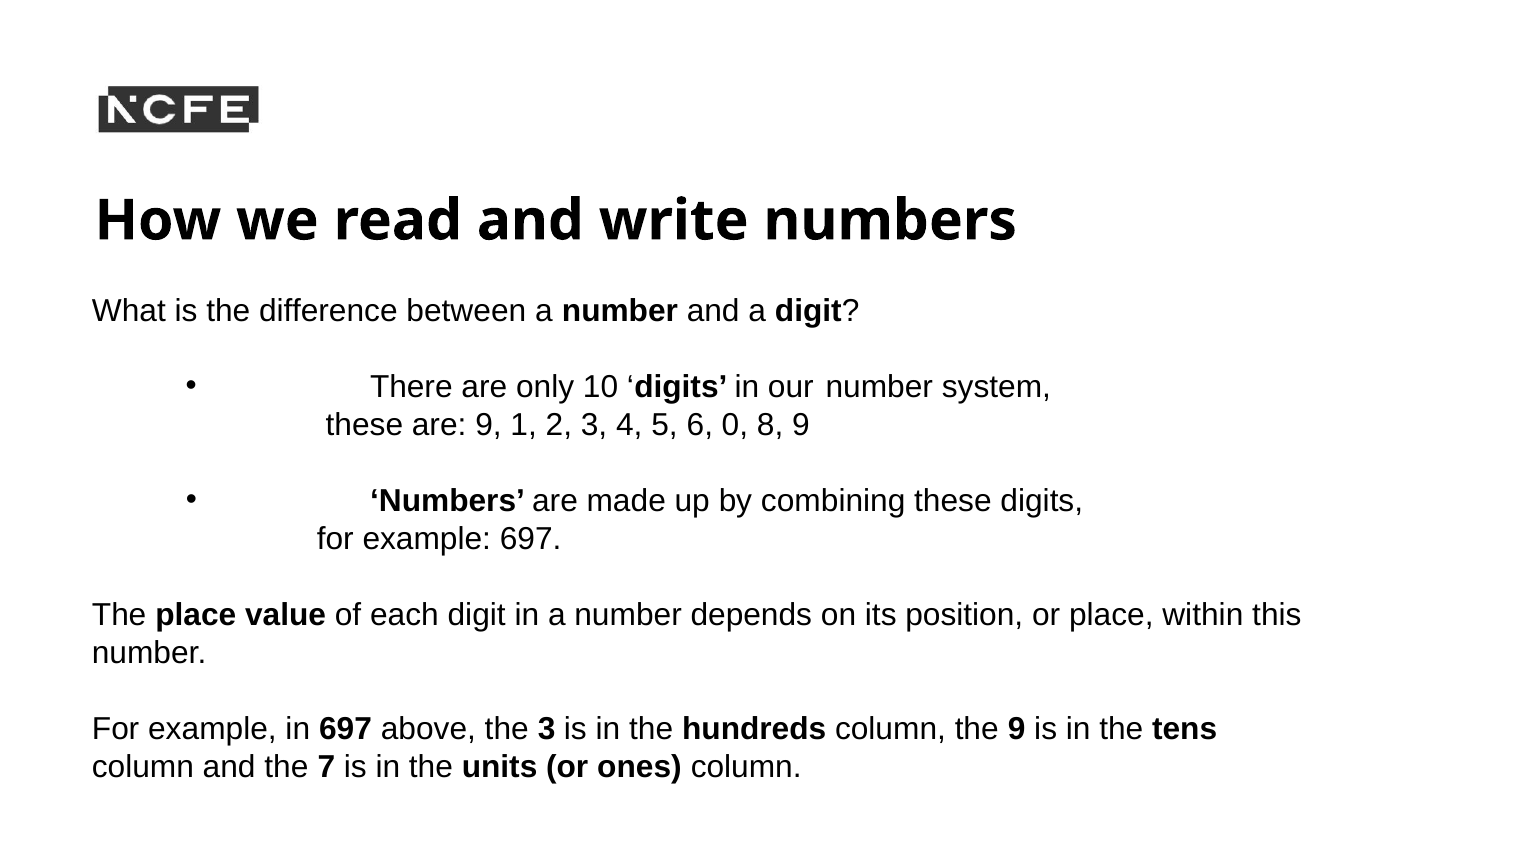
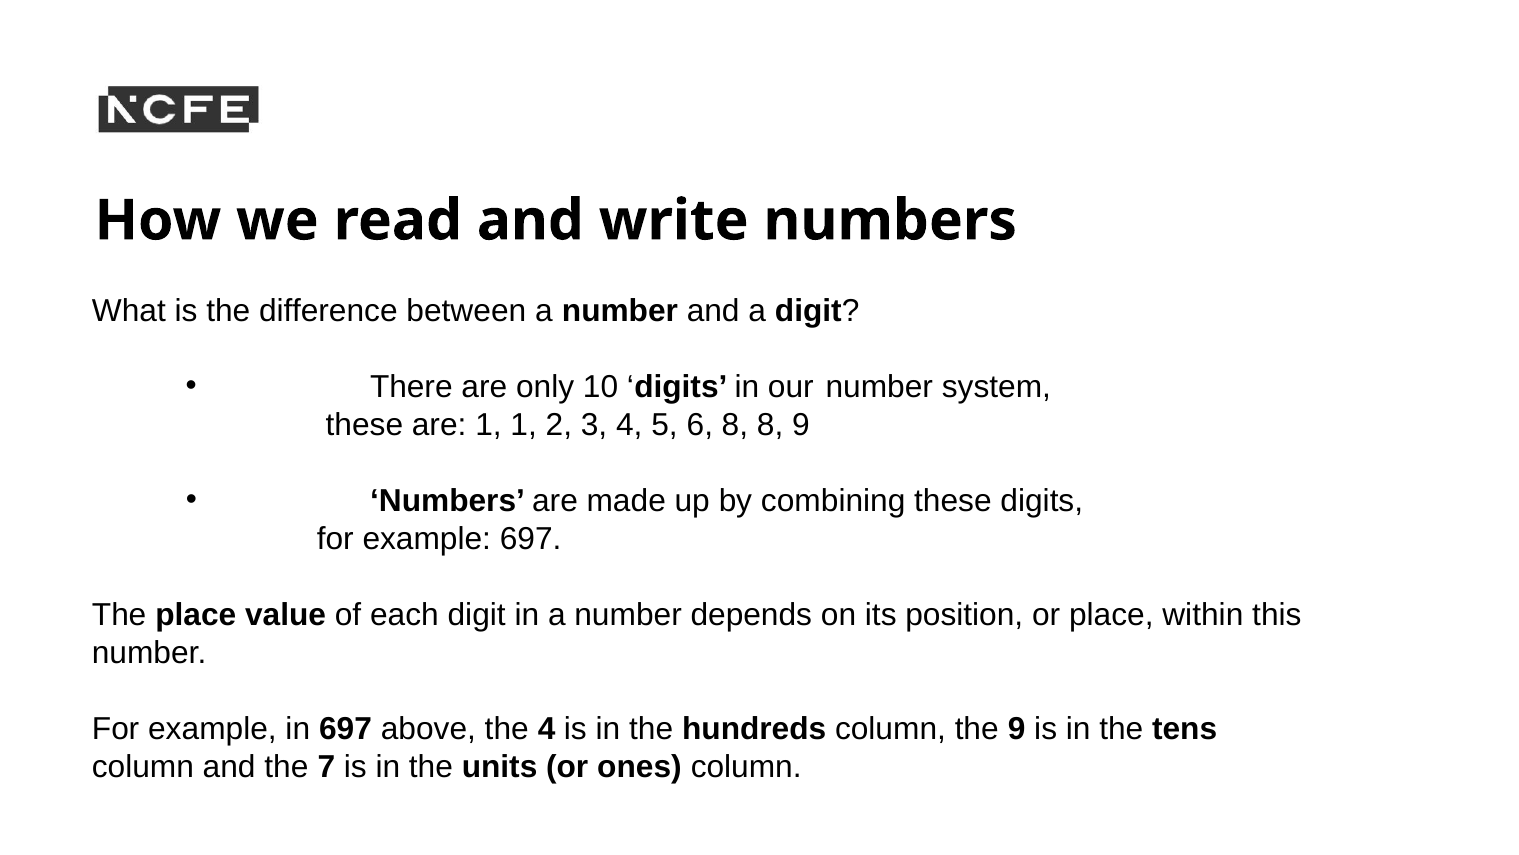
are 9: 9 -> 1 (489, 425)
6 0: 0 -> 8 (735, 425)
the 3: 3 -> 4 (547, 728)
